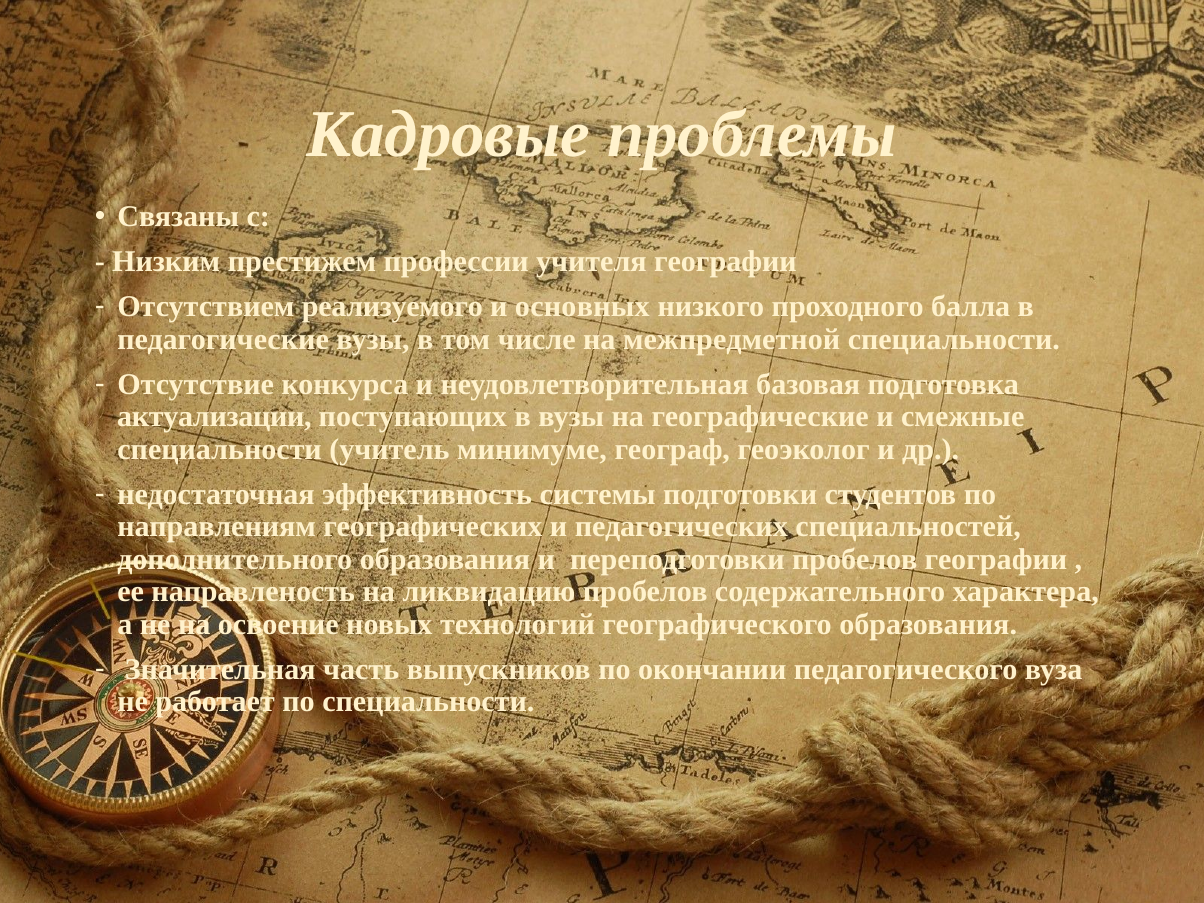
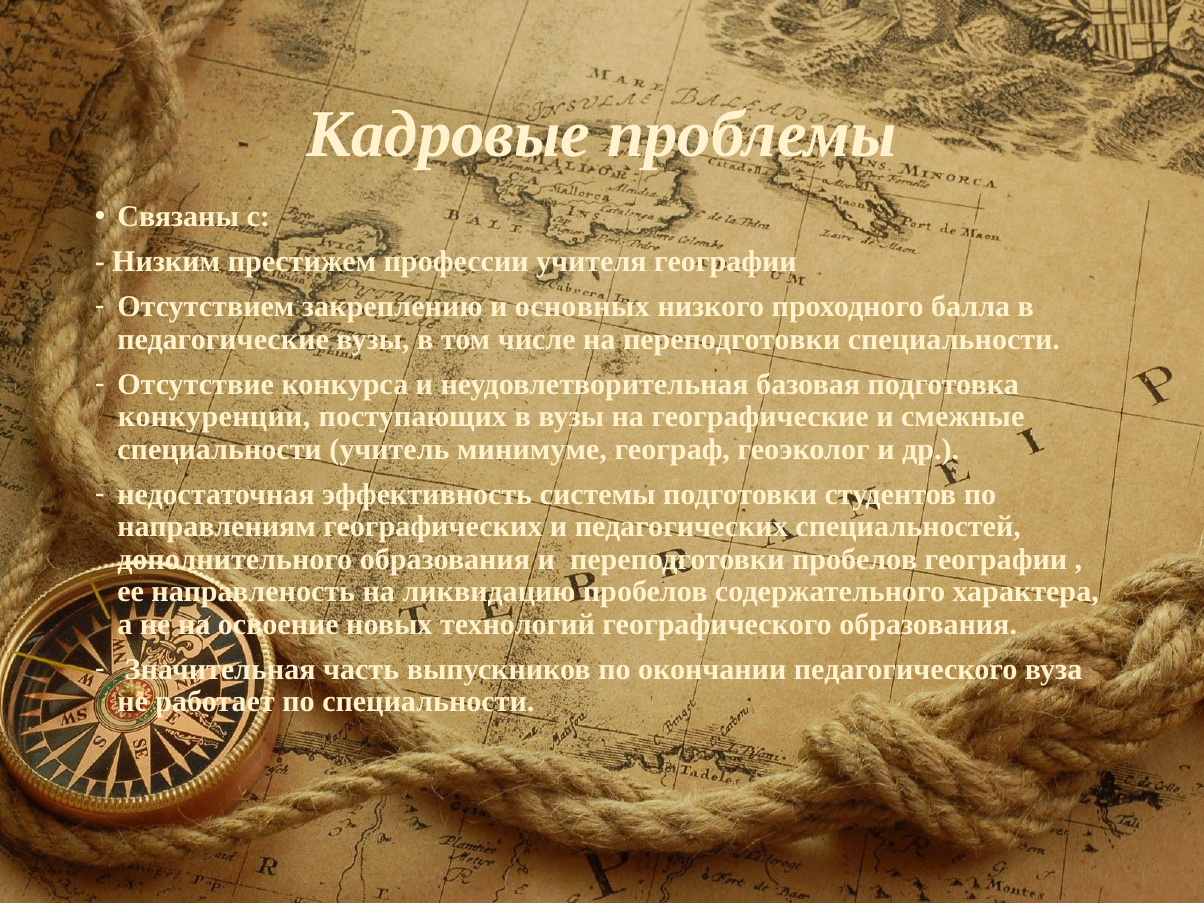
реализуемого: реализуемого -> закреплению (392, 307)
на межпредметной: межпредметной -> переподготовки (732, 339)
актуализации: актуализации -> конкуренции (214, 417)
